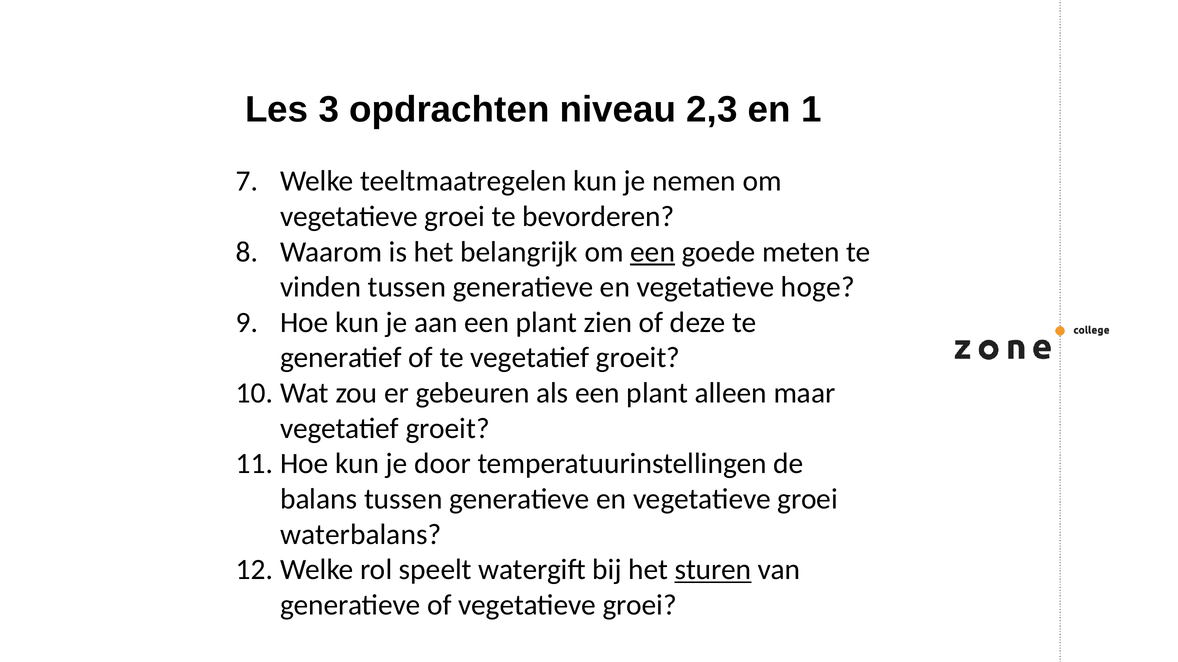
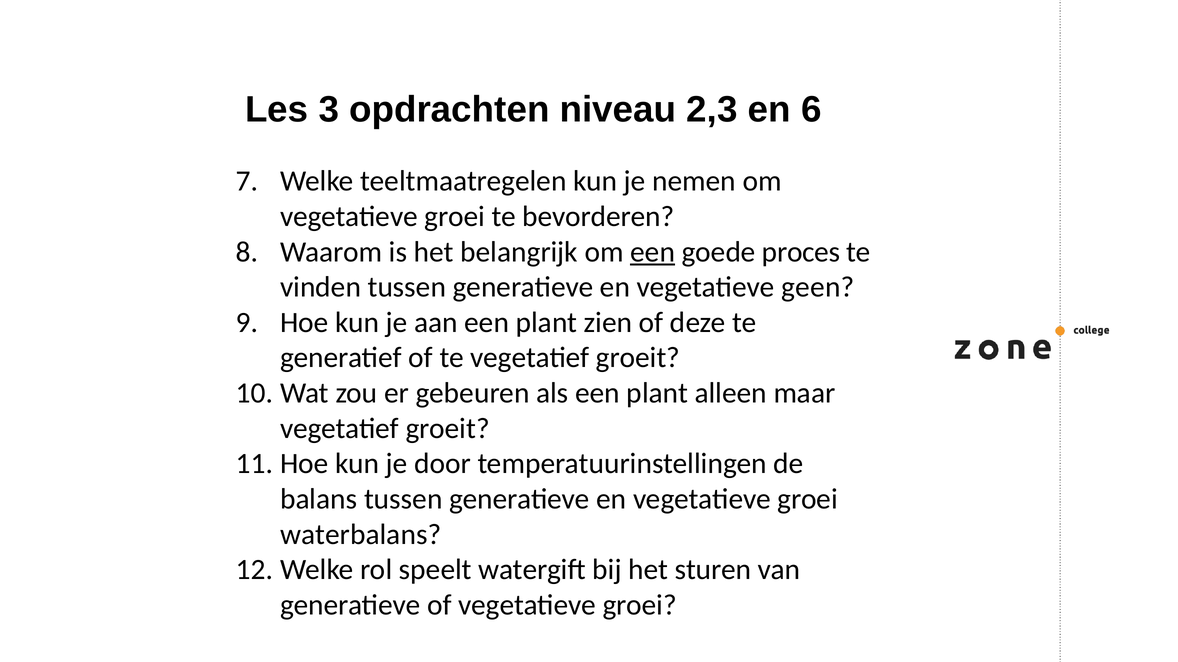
1: 1 -> 6 (811, 110)
meten: meten -> proces (801, 252)
hoge: hoge -> geen (818, 287)
sturen underline: present -> none (713, 570)
